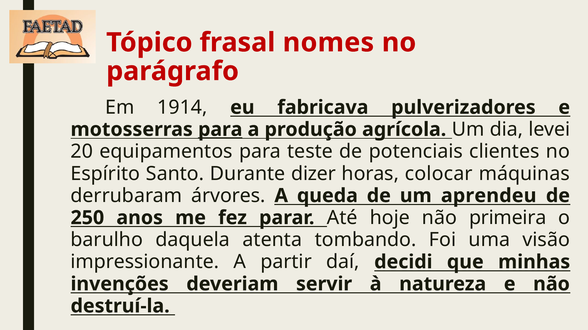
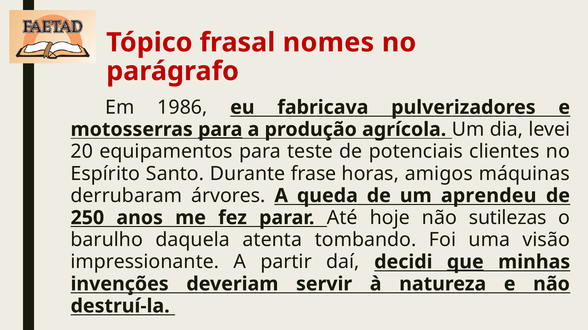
1914: 1914 -> 1986 (182, 108)
dizer: dizer -> frase (314, 174)
colocar: colocar -> amigos (439, 174)
primeira: primeira -> sutilezas (508, 218)
que underline: none -> present (465, 262)
